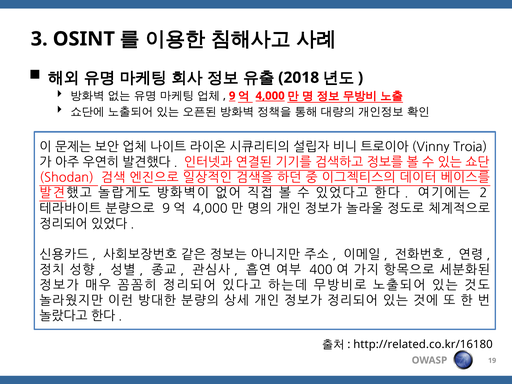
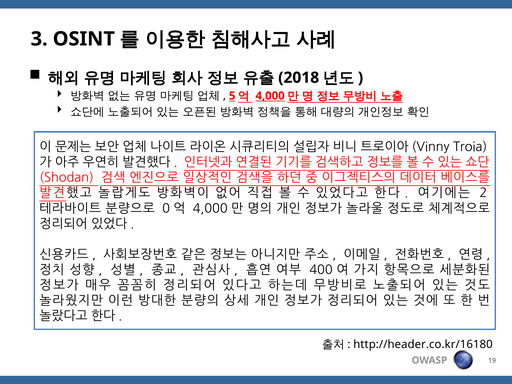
9: 9 -> 5 (232, 96)
9: 9 -> 0 (166, 208)
http://related.co.kr/16180: http://related.co.kr/16180 -> http://header.co.kr/16180 (423, 344)
